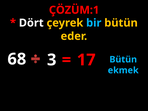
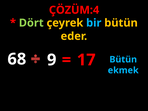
ÇÖZÜM:1: ÇÖZÜM:1 -> ÇÖZÜM:4 (74, 10)
Dört colour: white -> light green (31, 23)
3: 3 -> 9 (52, 60)
